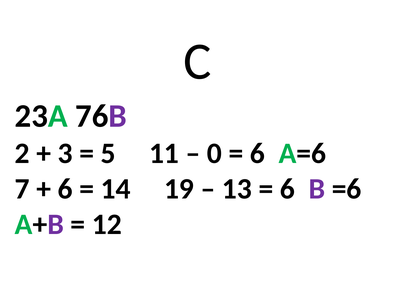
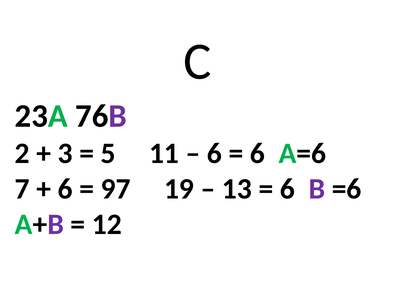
0: 0 -> 6 (214, 153)
14: 14 -> 97 (116, 188)
